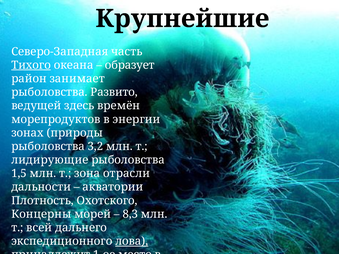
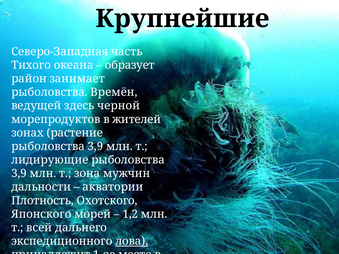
Тихого underline: present -> none (31, 65)
Развито: Развито -> Времён (114, 92)
времён: времён -> черной (119, 106)
энергии: энергии -> жителей (137, 119)
природы: природы -> растение (75, 133)
3,2: 3,2 -> 3,9 (95, 147)
1,5: 1,5 -> 3,9 (19, 174)
отрасли: отрасли -> мужчин (127, 174)
Концерны: Концерны -> Японского (41, 214)
8,3: 8,3 -> 1,2 (130, 214)
